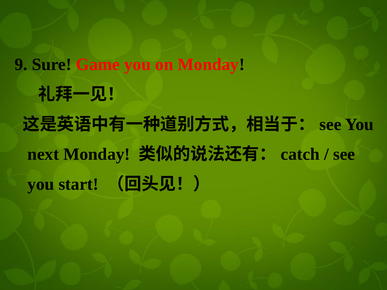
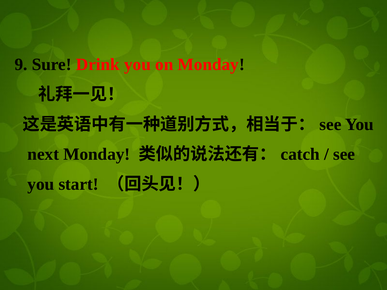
Game: Game -> Drink (98, 65)
